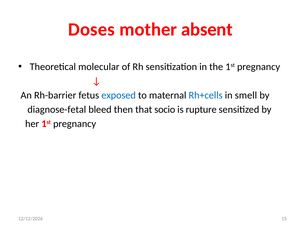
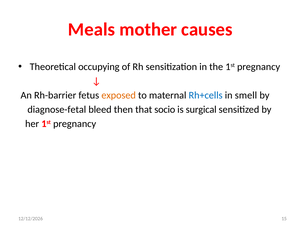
Doses: Doses -> Meals (92, 30)
absent: absent -> causes (207, 30)
molecular: molecular -> occupying (99, 67)
exposed colour: blue -> orange (119, 95)
rupture: rupture -> surgical (201, 109)
